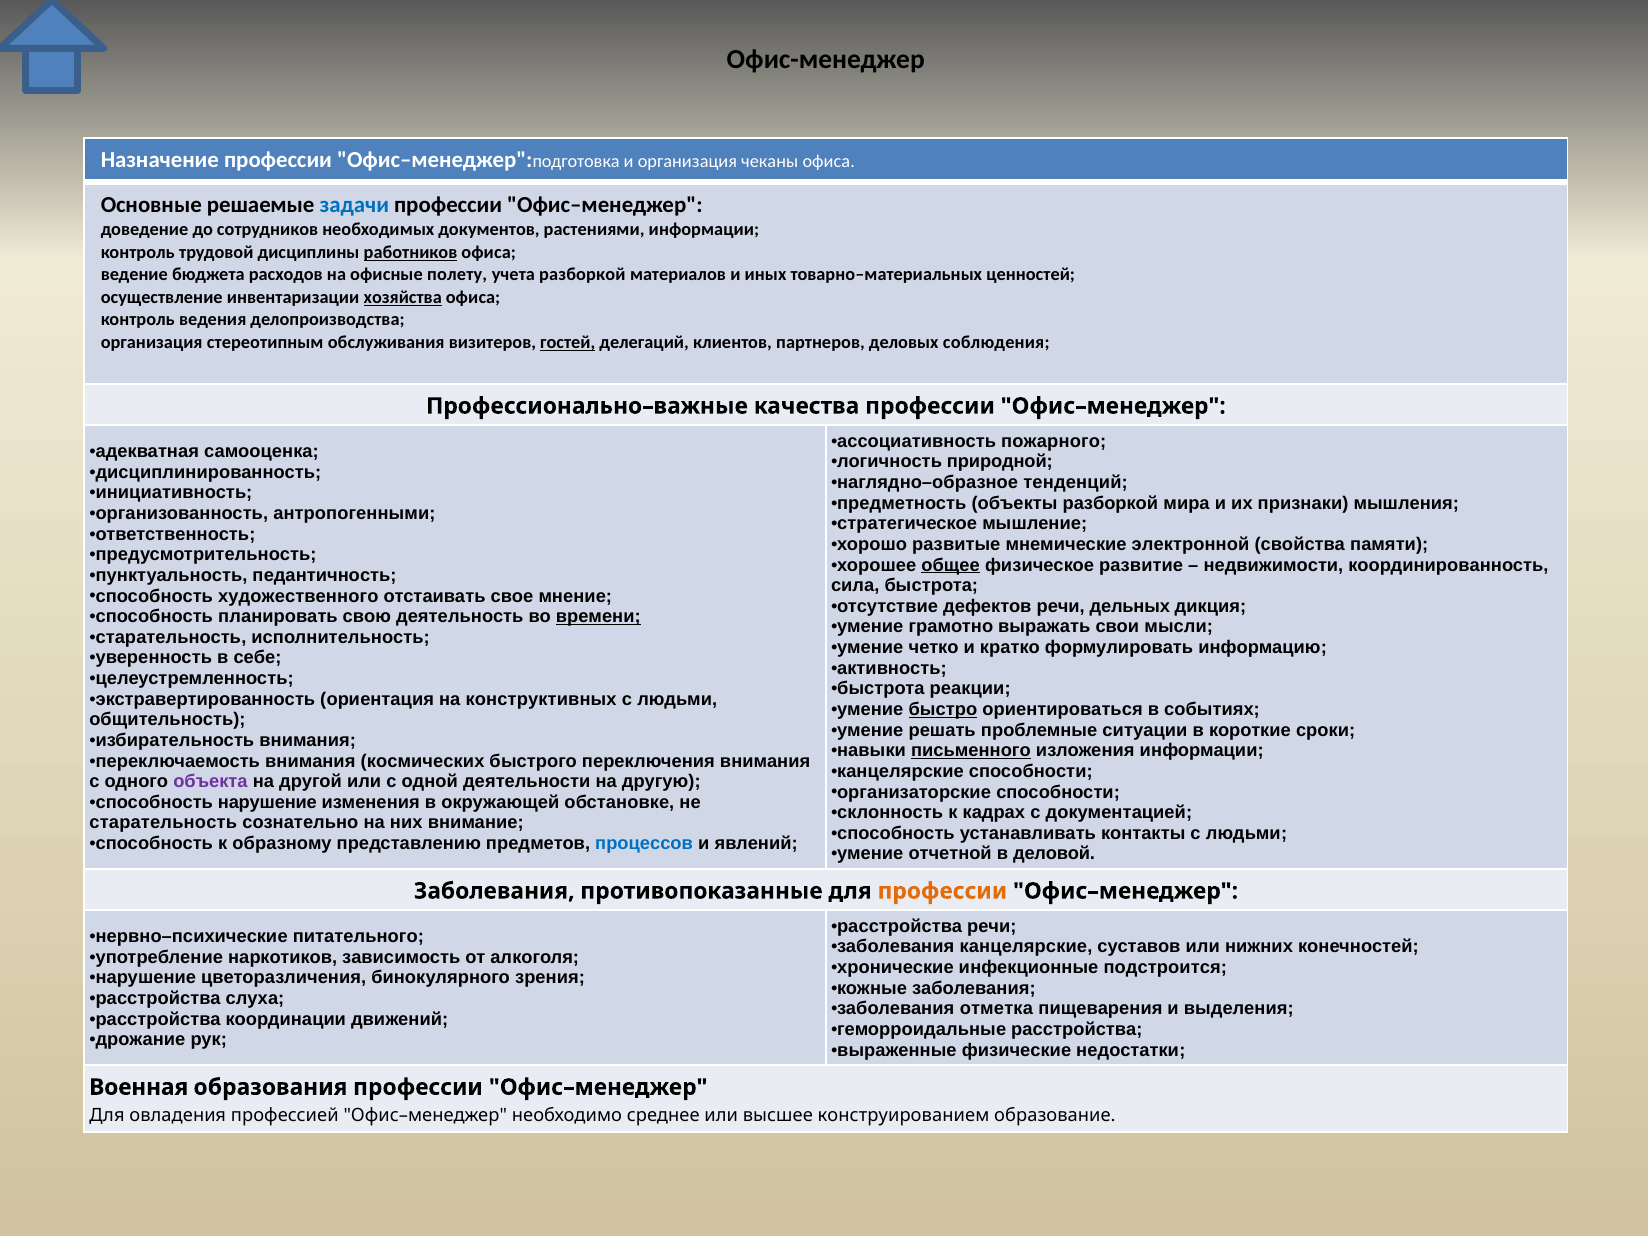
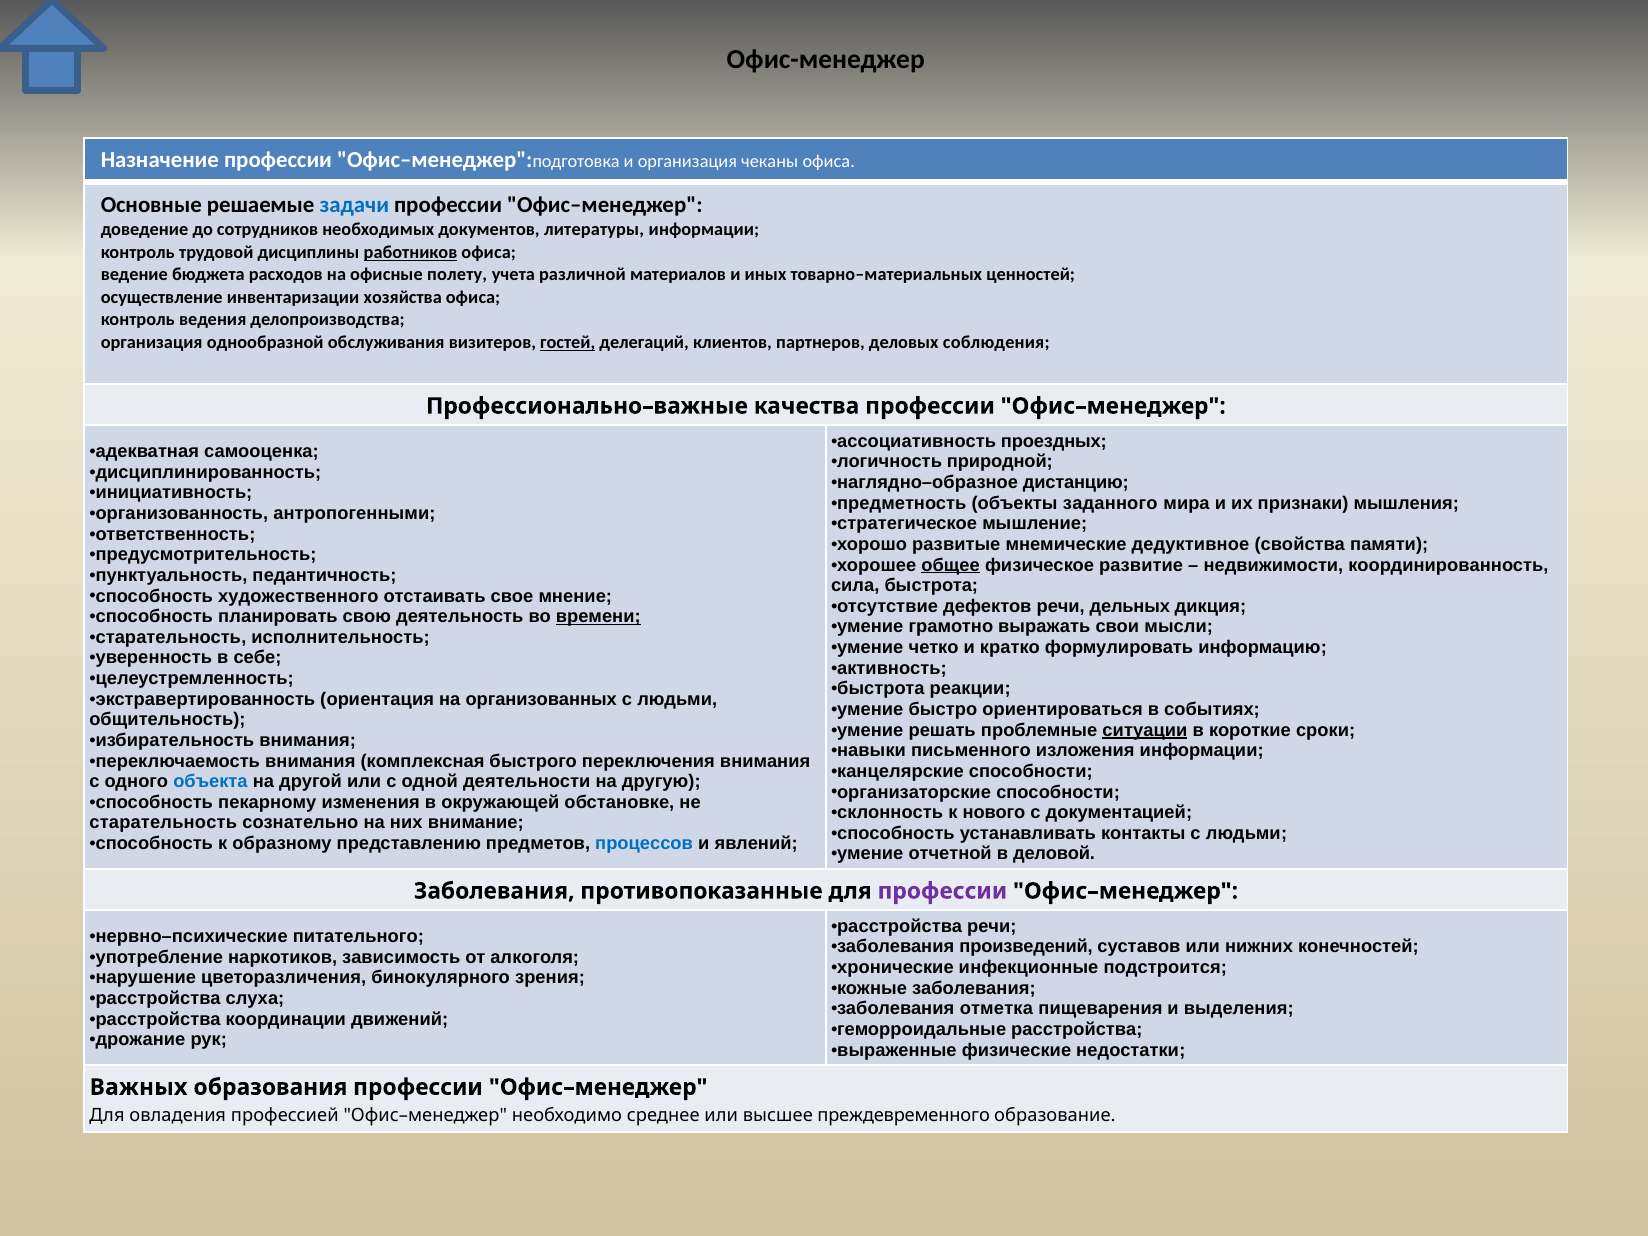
растениями: растениями -> литературы (594, 230)
учета разборкой: разборкой -> различной (582, 275)
хозяйства underline: present -> none (403, 297)
стереотипным: стереотипным -> однообразной (265, 342)
пожарного: пожарного -> проездных (1054, 441)
тенденций: тенденций -> дистанцию (1076, 483)
объекты разборкой: разборкой -> заданного (1110, 503)
электронной: электронной -> дедуктивное (1190, 544)
конструктивных: конструктивных -> организованных (541, 699)
быстро underline: present -> none (943, 709)
ситуации underline: none -> present (1145, 730)
письменного underline: present -> none (971, 751)
космических: космических -> комплексная (423, 761)
объекта colour: purple -> blue (210, 782)
способность нарушение: нарушение -> пекарному (267, 802)
кадрах: кадрах -> нового (994, 813)
профессии colour: orange -> purple (942, 891)
заболевания канцелярские: канцелярские -> произведений (1026, 947)
Военная: Военная -> Важных (138, 1087)
конструированием: конструированием -> преждевременного (904, 1115)
